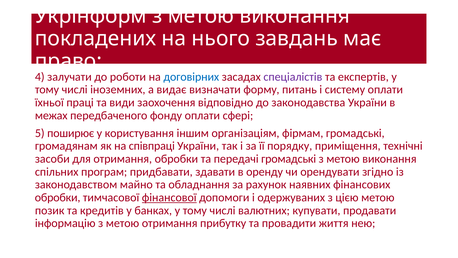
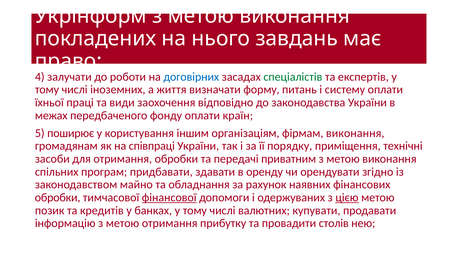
спеціалістів colour: purple -> green (293, 77)
видає: видає -> життя (172, 90)
сфері: сфері -> країн (238, 115)
фірмам громадські: громадські -> виконання (355, 133)
передачі громадські: громадські -> приватним (289, 159)
цією underline: none -> present (347, 197)
життя: життя -> столів (334, 223)
